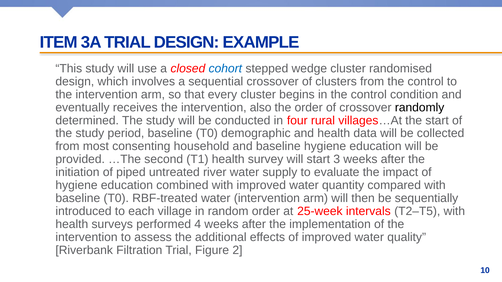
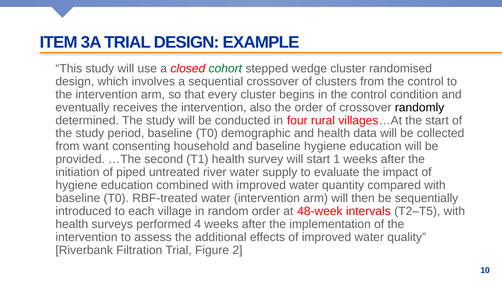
cohort colour: blue -> green (225, 69)
most: most -> want (96, 147)
3: 3 -> 1 (337, 160)
25-week: 25-week -> 48-week (320, 211)
